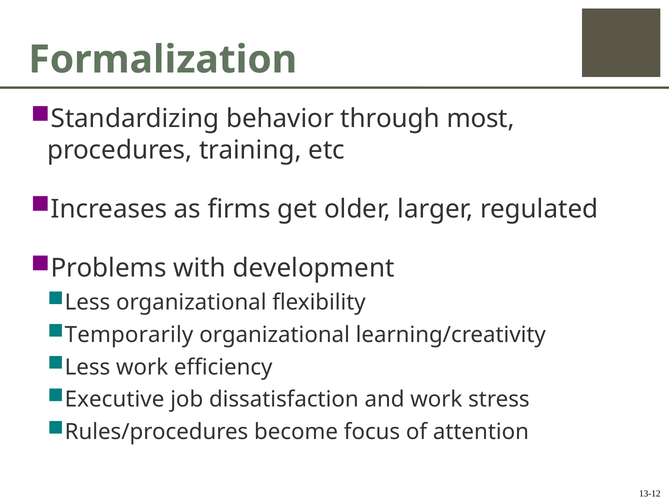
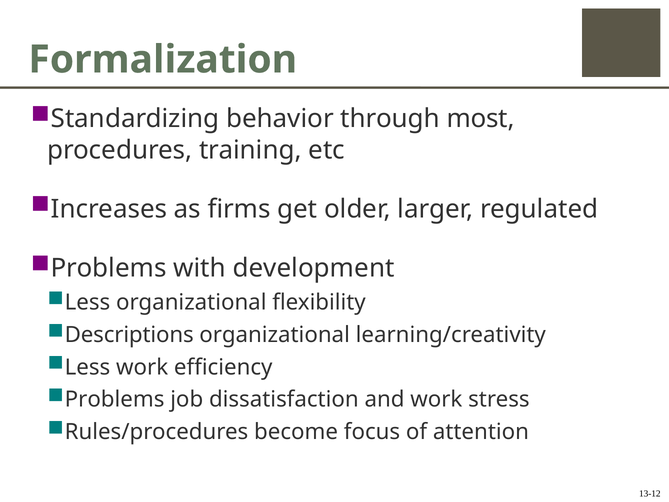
Temporarily: Temporarily -> Descriptions (129, 335)
Executive: Executive -> Problems (115, 399)
